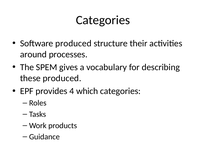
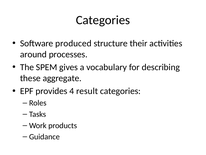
these produced: produced -> aggregate (62, 78)
which: which -> result (87, 91)
